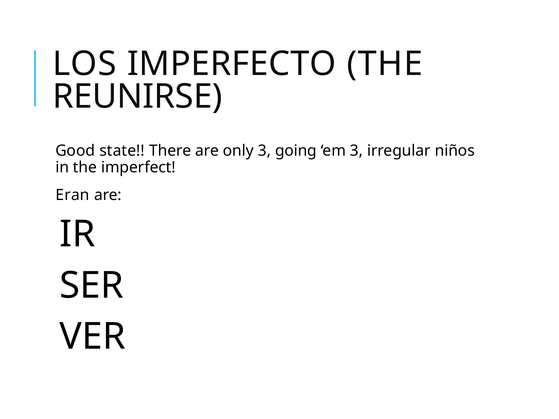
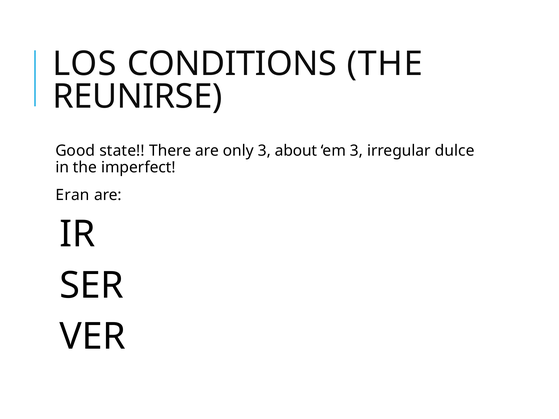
IMPERFECTO: IMPERFECTO -> CONDITIONS (232, 64)
going: going -> about (296, 151)
niños: niños -> dulce (455, 151)
